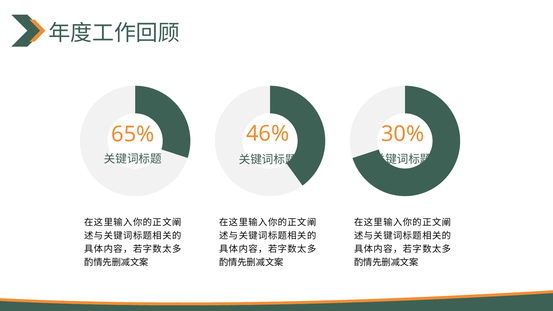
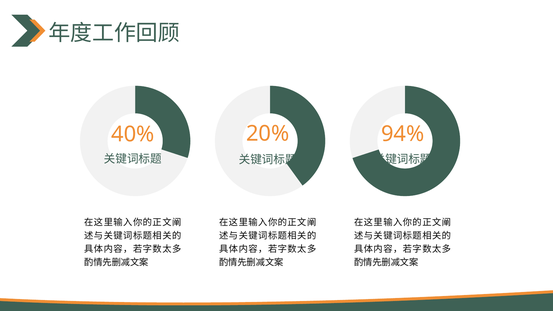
46%: 46% -> 20% (268, 134)
30%: 30% -> 94% (403, 134)
65%: 65% -> 40% (133, 134)
